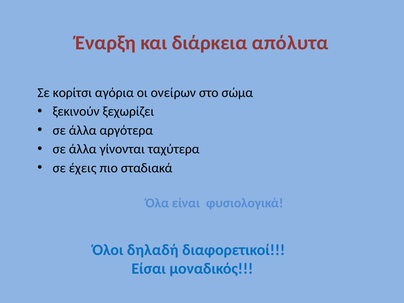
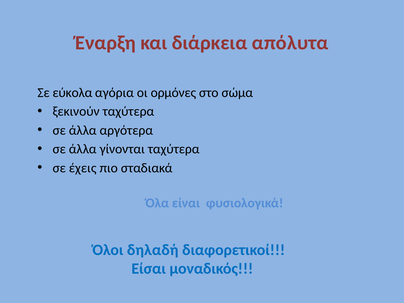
κορίτσι: κορίτσι -> εύκολα (72, 93)
ονείρων: ονείρων -> ορμόνες (173, 93)
ξεκινούν ξεχωρίζει: ξεχωρίζει -> ταχύτερα (128, 111)
